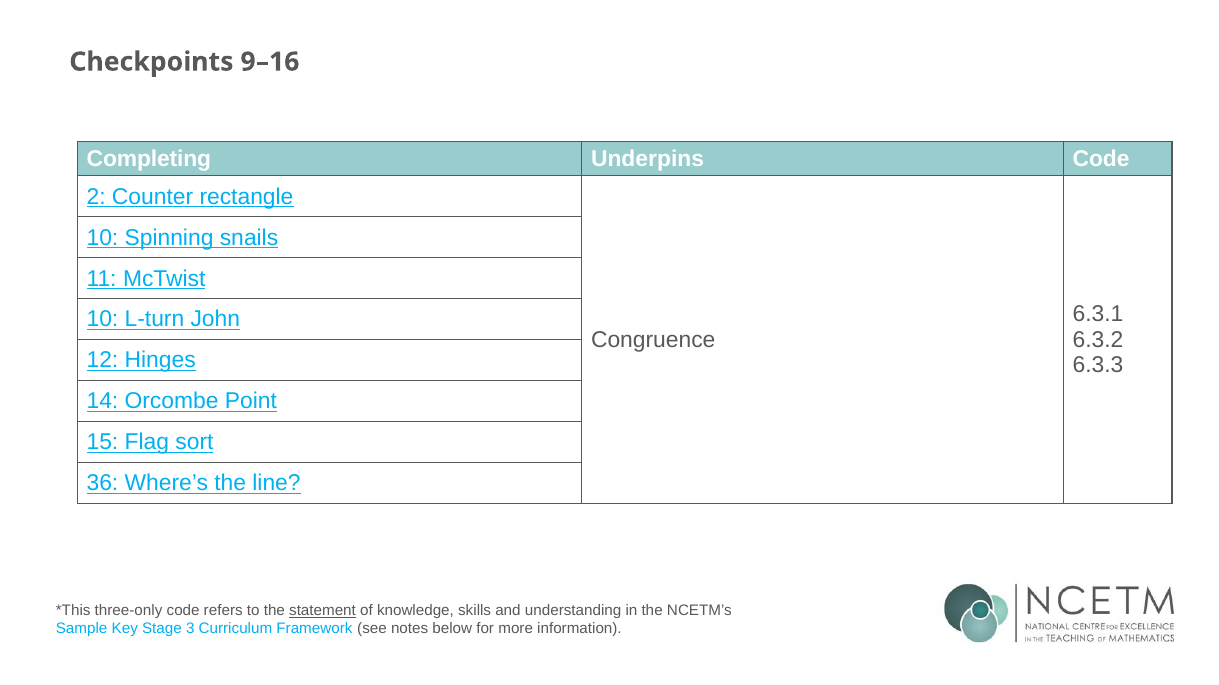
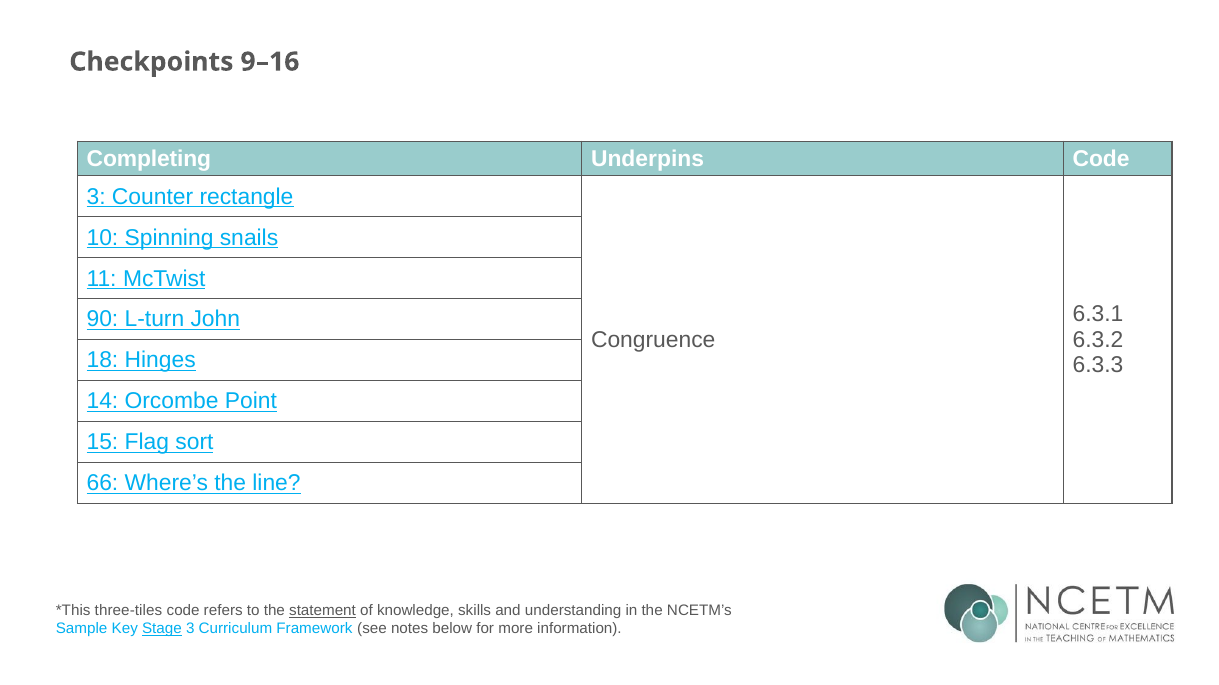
2: 2 -> 3 (96, 197)
10: 10 -> 90 (102, 320)
12: 12 -> 18 (102, 361)
36: 36 -> 66 (102, 484)
three-only: three-only -> three-tiles (129, 611)
Stage underline: none -> present (162, 629)
